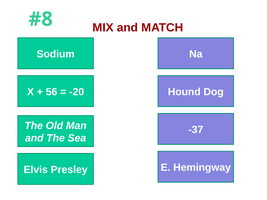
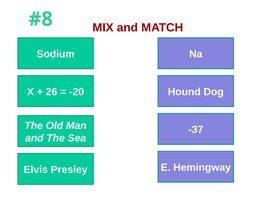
56: 56 -> 26 (52, 92)
